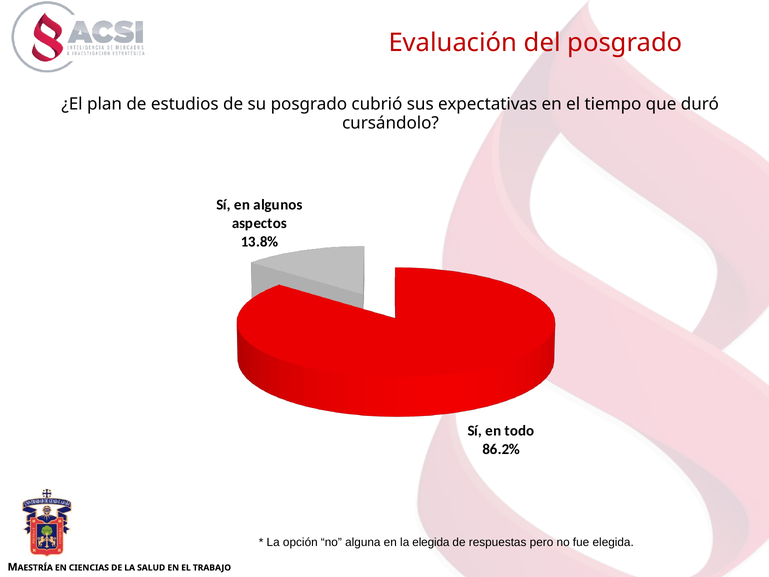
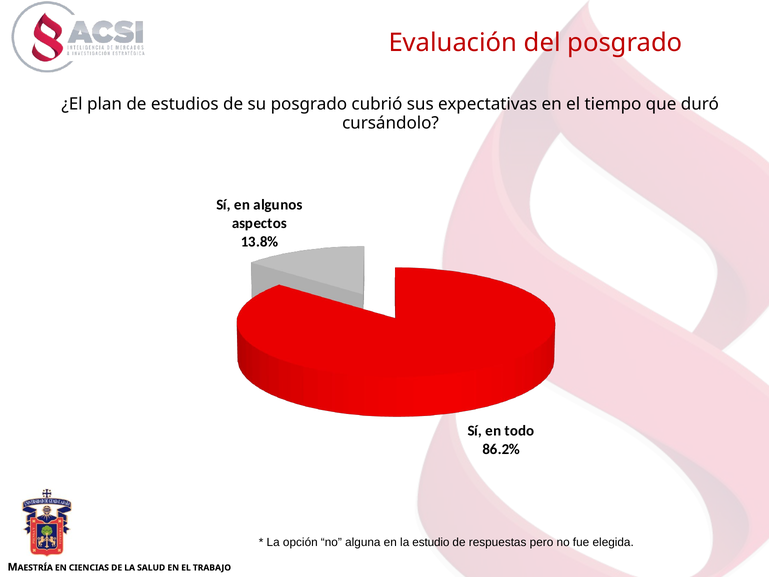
la elegida: elegida -> estudio (431, 542)
